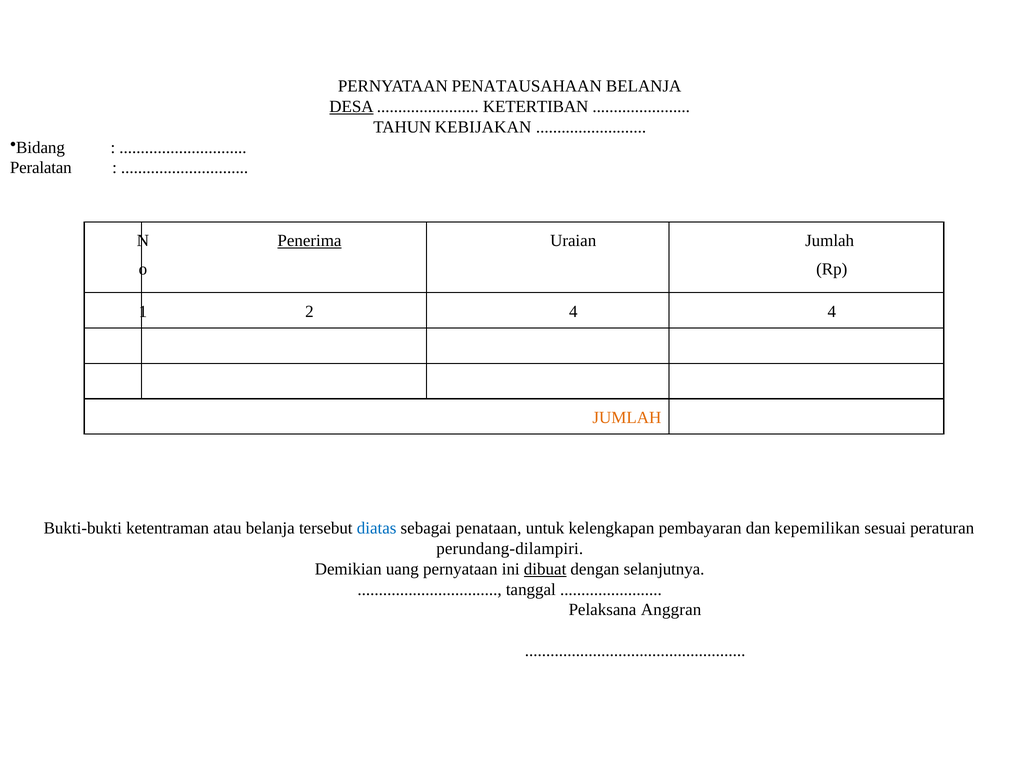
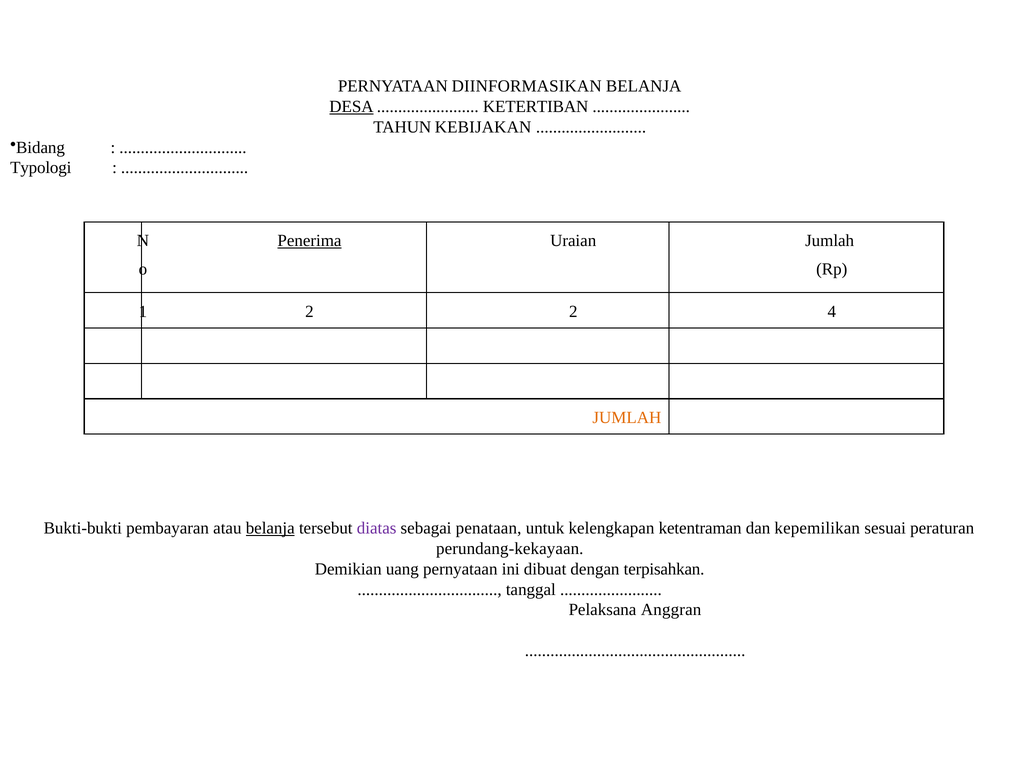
PENATAUSAHAAN: PENATAUSAHAAN -> DIINFORMASIKAN (527, 86)
Peralatan: Peralatan -> Typologi (41, 168)
2 4: 4 -> 2 (573, 312)
ketentraman: ketentraman -> pembayaran (168, 528)
belanja underline: none -> present (270, 528)
diatas colour: blue -> purple (377, 528)
pembayaran: pembayaran -> ketentraman (700, 528)
perundang-dilampiri: perundang-dilampiri -> perundang-kekayaan (510, 549)
dibuat underline: present -> none (545, 569)
selanjutnya: selanjutnya -> terpisahkan (664, 569)
